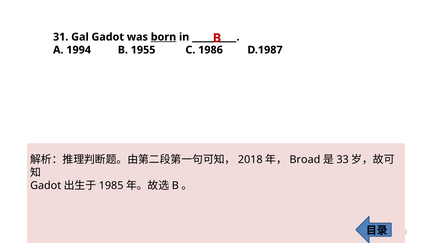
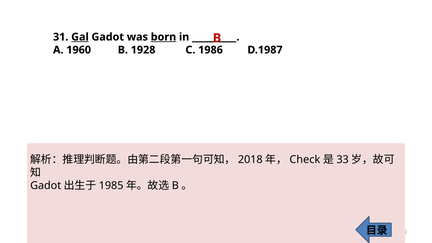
Gal underline: none -> present (80, 37)
1994: 1994 -> 1960 (79, 50)
1955: 1955 -> 1928 (143, 50)
Broad: Broad -> Check (305, 160)
